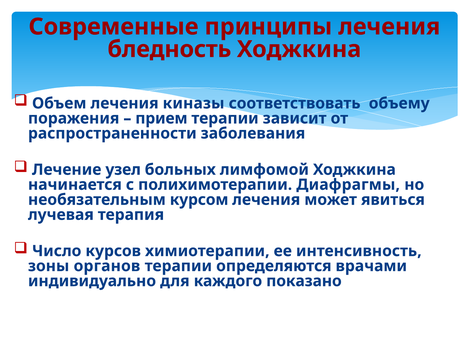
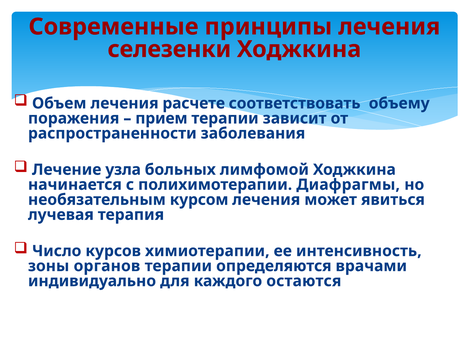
бледность: бледность -> селезенки (169, 49)
киназы: киназы -> расчете (194, 103)
узел: узел -> узла (123, 170)
показано: показано -> остаются (304, 281)
